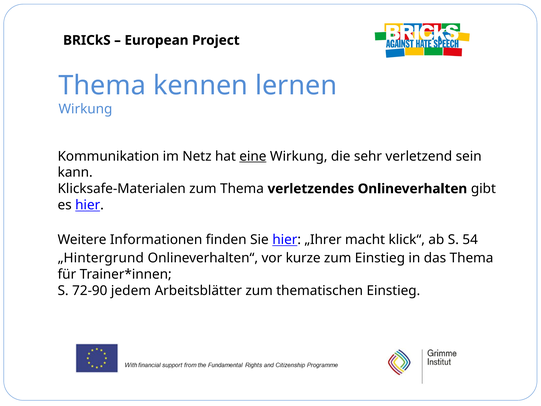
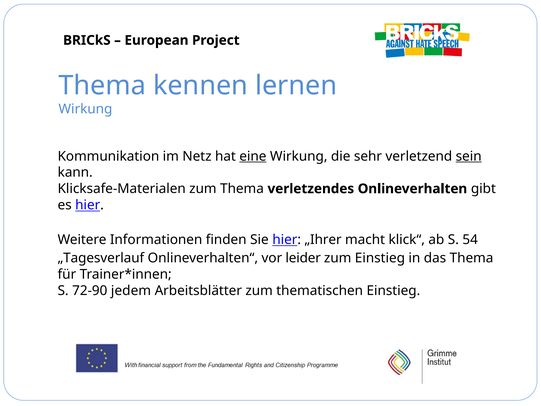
sein underline: none -> present (469, 156)
„Hintergrund: „Hintergrund -> „Tagesverlauf (101, 258)
kurze: kurze -> leider (303, 258)
